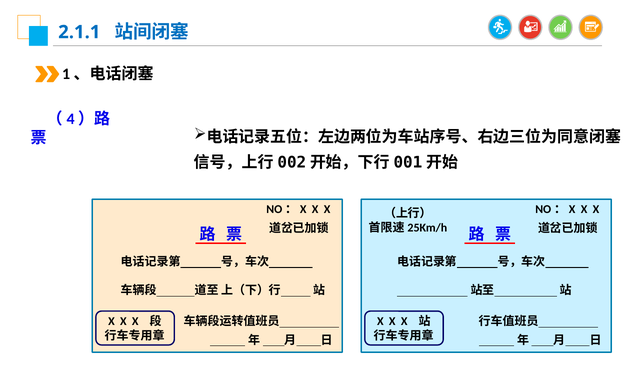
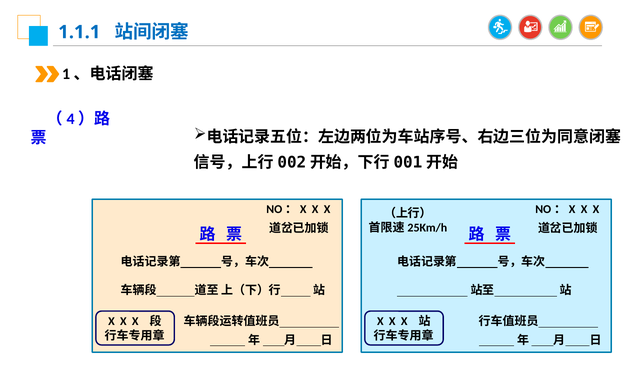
2.1.1: 2.1.1 -> 1.1.1 (79, 32)
